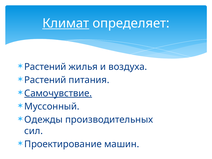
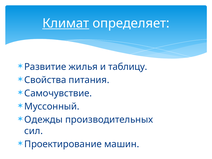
Растений: Растений -> Развитие (45, 67)
воздуха: воздуха -> таблицу (128, 67)
Растений: Растений -> Свойства (45, 80)
Самочувствие underline: present -> none (58, 93)
